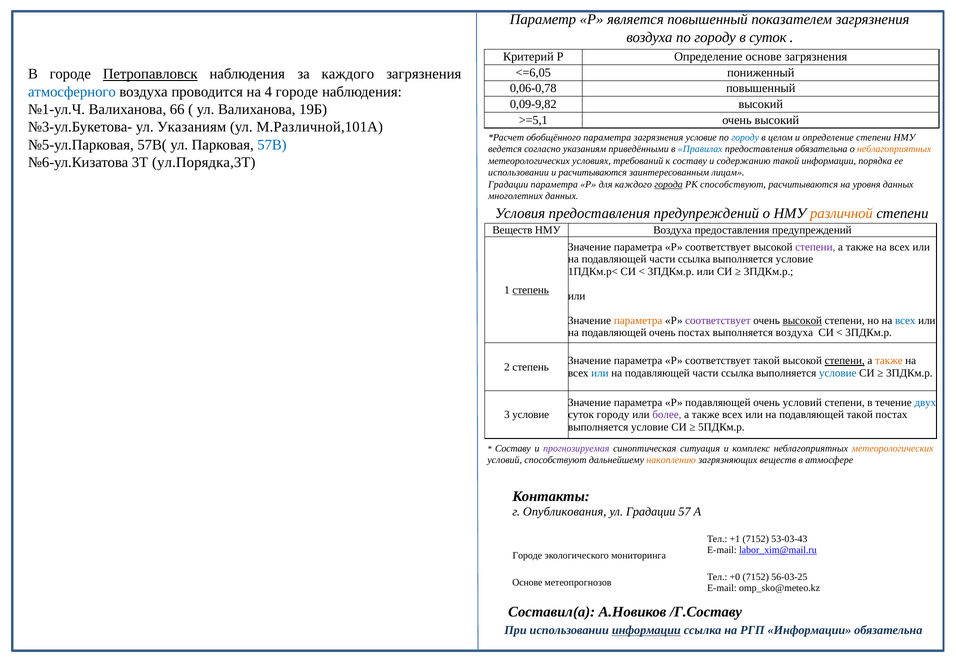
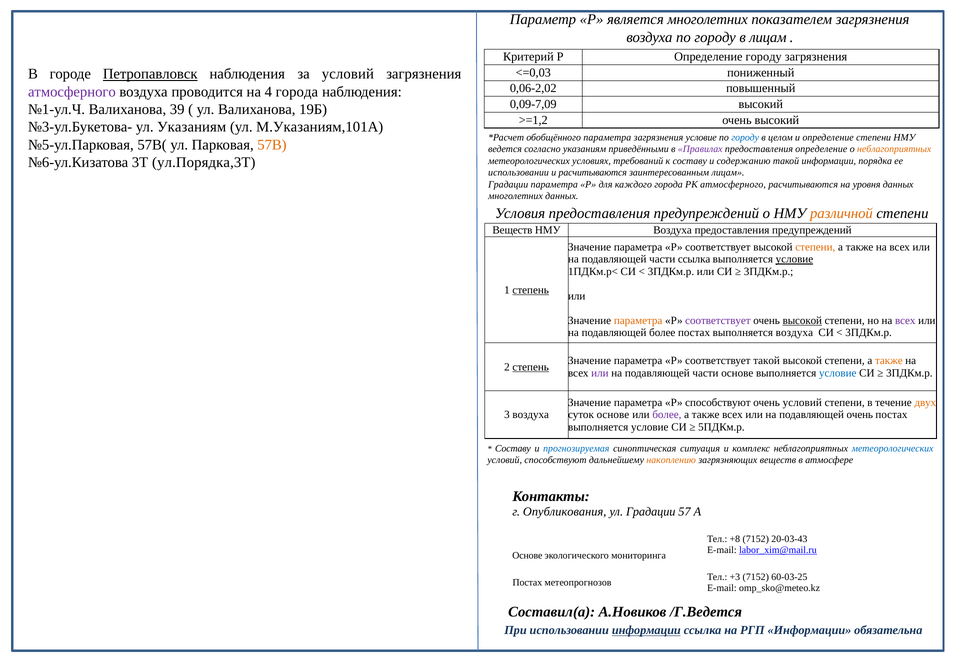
является повышенный: повышенный -> многолетних (708, 20)
в суток: суток -> лицам (768, 37)
Определение основе: основе -> городу (764, 57)
<=6,05: <=6,05 -> <=0,03 (533, 73)
за каждого: каждого -> условий (348, 74)
0,06-0,78: 0,06-0,78 -> 0,06-2,02 (533, 88)
атмосферного colour: blue -> purple (72, 92)
4 городе: городе -> города (297, 92)
0,09-9,82: 0,09-9,82 -> 0,09-7,09 (533, 104)
66: 66 -> 39 (177, 109)
>=5,1: >=5,1 -> >=1,2 (533, 120)
М.Различной,101А: М.Различной,101А -> М.Указаниям,101А (320, 127)
57В colour: blue -> orange (272, 145)
Правилах colour: blue -> purple (700, 149)
предоставления обязательна: обязательна -> определение (821, 149)
города underline: present -> none (669, 184)
РК способствуют: способствуют -> атмосферного (733, 184)
степени colour: purple -> orange (815, 247)
условие underline: none -> present (794, 259)
всех colour: blue -> purple (905, 320)
на подавляющей очень: очень -> более (662, 333)
степени underline: present -> none (845, 361)
степень underline: none -> present (531, 367)
или colour: blue -> purple (600, 373)
ссылка: ссылка -> основе (737, 373)
Р подавляющей: подавляющей -> способствуют (718, 402)
двух colour: blue -> orange (925, 402)
3 условие: условие -> воздуха (531, 415)
суток городу: городу -> основе (613, 415)
подавляющей такой: такой -> очень (860, 415)
прогнозируемая colour: purple -> blue (576, 448)
метеорологических colour: orange -> blue (893, 448)
+1: +1 -> +8 (735, 539)
53-03-43: 53-03-43 -> 20-03-43 (789, 539)
Городе: Городе -> Основе (527, 555)
+0: +0 -> +3 (735, 577)
56-03-25: 56-03-25 -> 60-03-25 (789, 577)
Основе: Основе -> Постах (527, 582)
/Г.Составу: /Г.Составу -> /Г.Ведется (706, 612)
